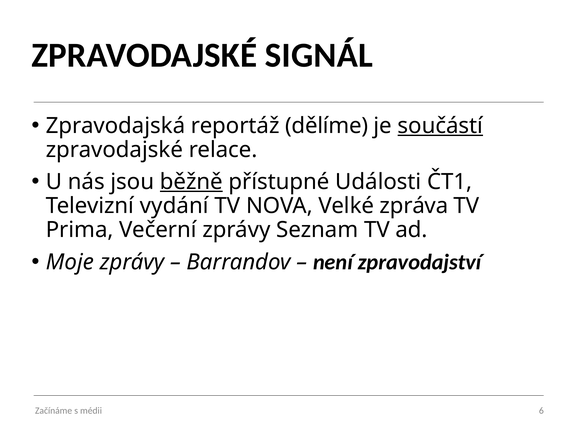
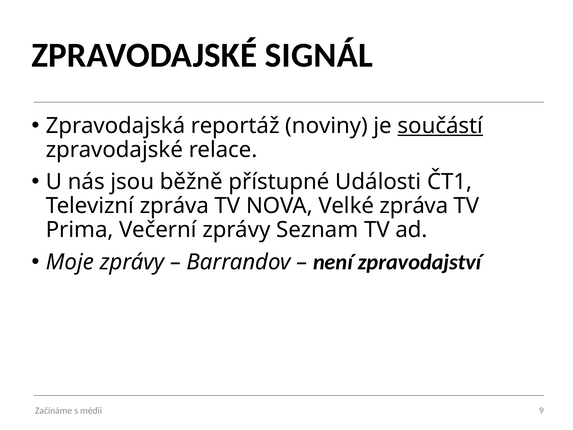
dělíme: dělíme -> noviny (327, 126)
běžně underline: present -> none (191, 182)
Televizní vydání: vydání -> zpráva (174, 206)
6: 6 -> 9 (541, 410)
